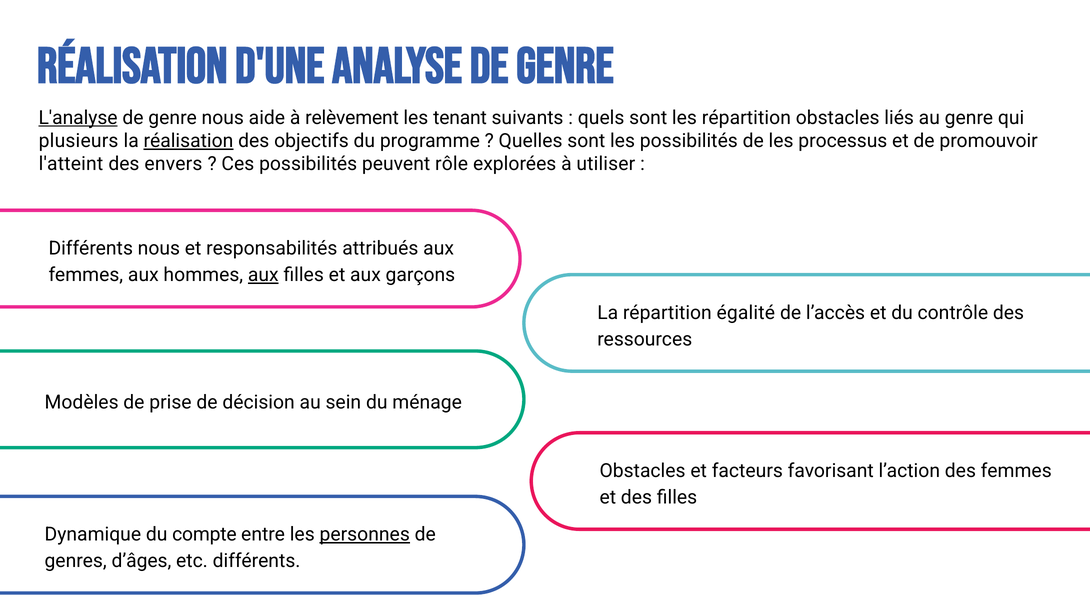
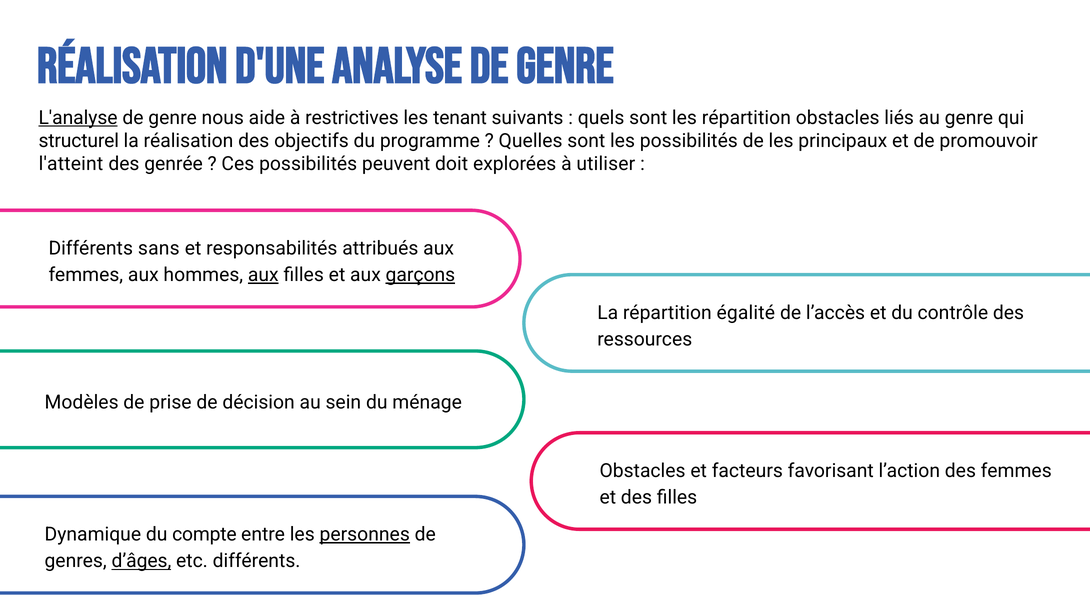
relèvement: relèvement -> restrictives (352, 118)
plusieurs: plusieurs -> structurel (79, 141)
réalisation underline: present -> none (188, 141)
processus: processus -> principaux (843, 141)
envers: envers -> genrée (174, 164)
rôle: rôle -> doit (452, 164)
Différents nous: nous -> sans (159, 248)
garçons underline: none -> present (420, 275)
d’âges underline: none -> present (141, 561)
